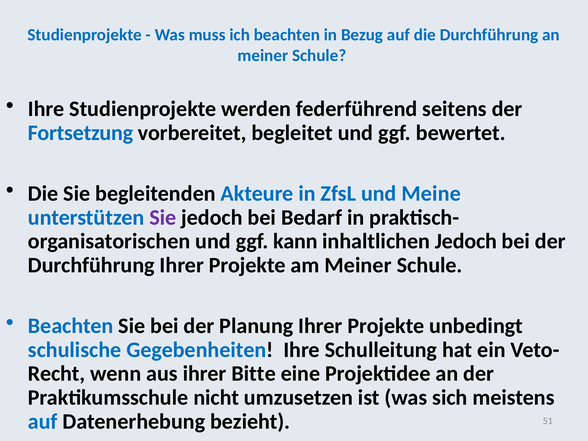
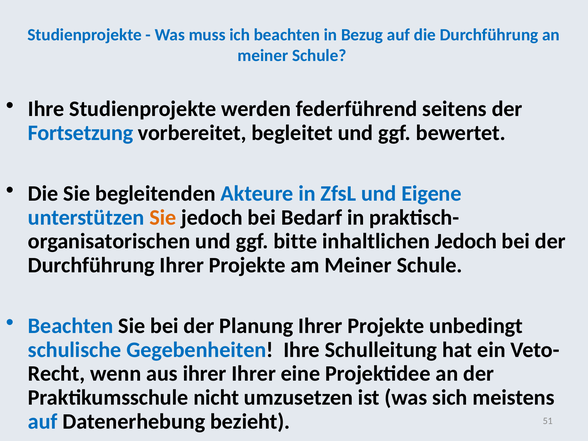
Meine: Meine -> Eigene (431, 194)
Sie colour: purple -> orange (163, 217)
kann: kann -> bitte (295, 241)
ihrer Bitte: Bitte -> Ihrer (254, 374)
